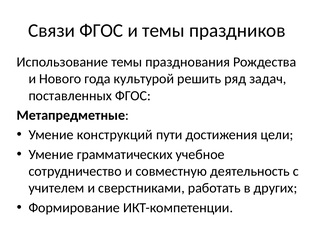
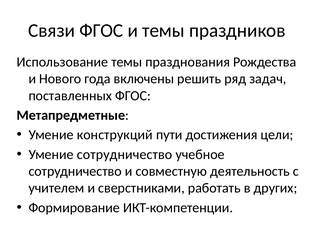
культурой: культурой -> включены (144, 79)
Умение грамматических: грамматических -> сотрудничество (125, 154)
